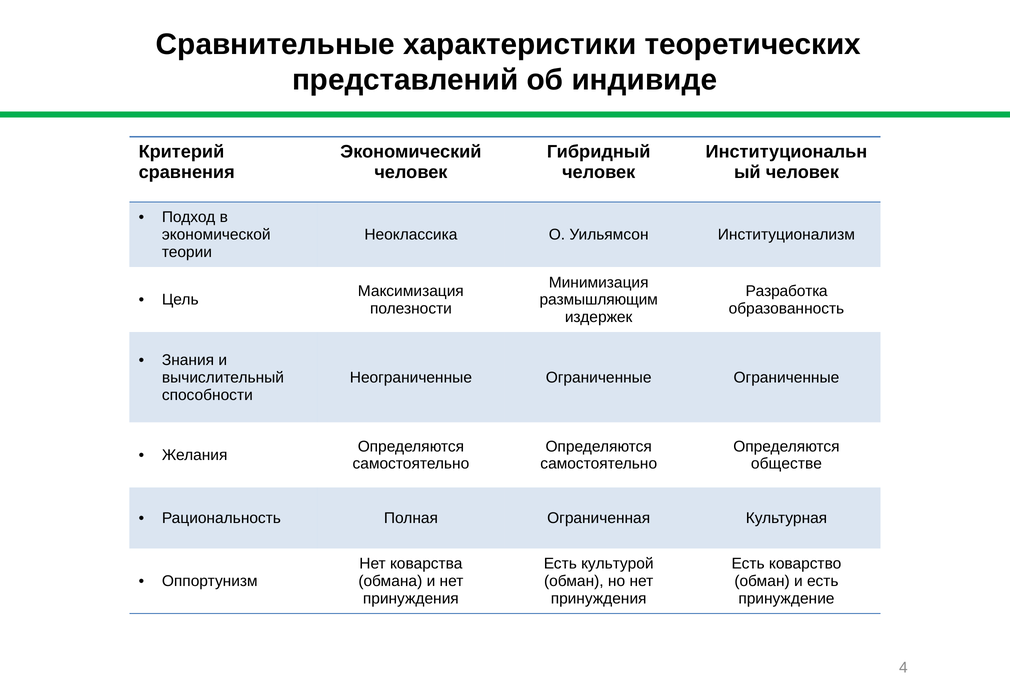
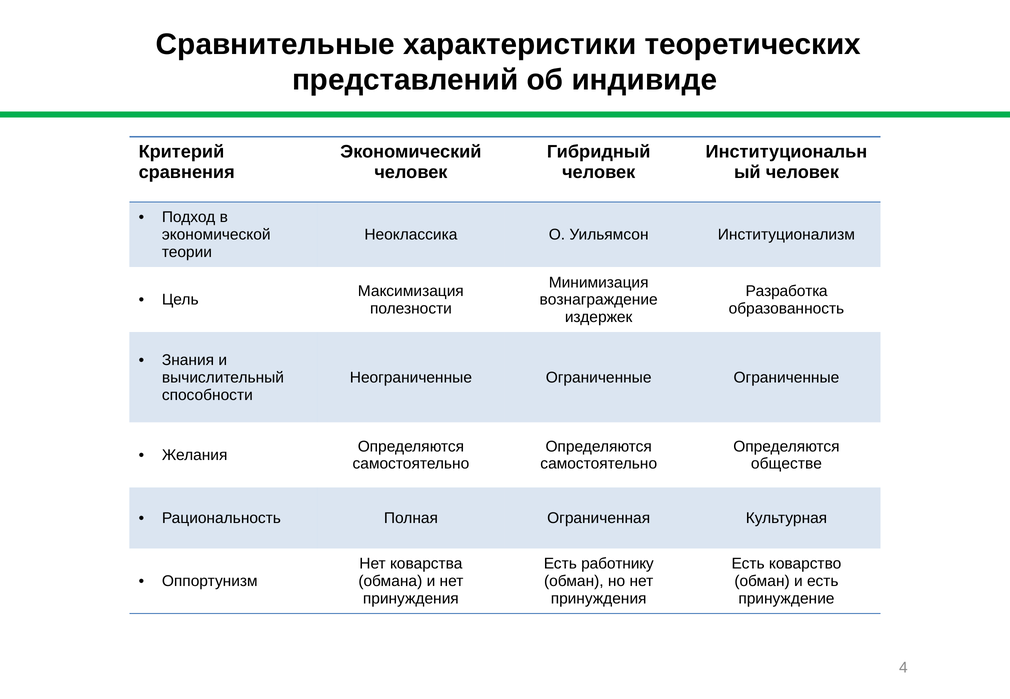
размышляющим: размышляющим -> вознаграждение (599, 300)
культурой: культурой -> работнику (617, 564)
